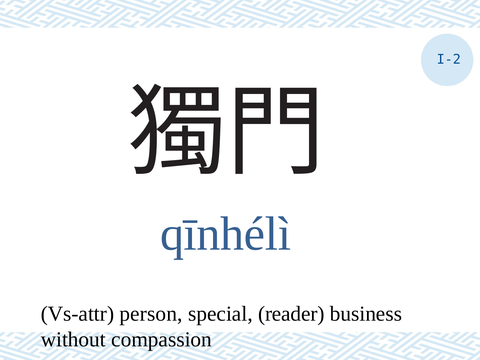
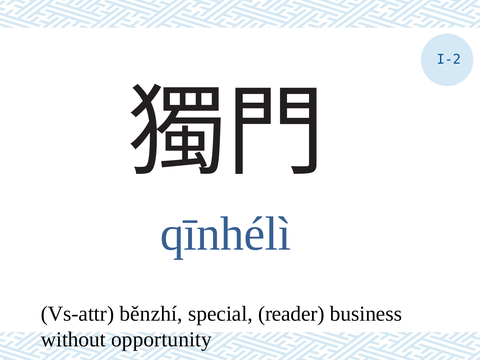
person: person -> běnzhí (151, 314)
compassion: compassion -> opportunity (162, 339)
